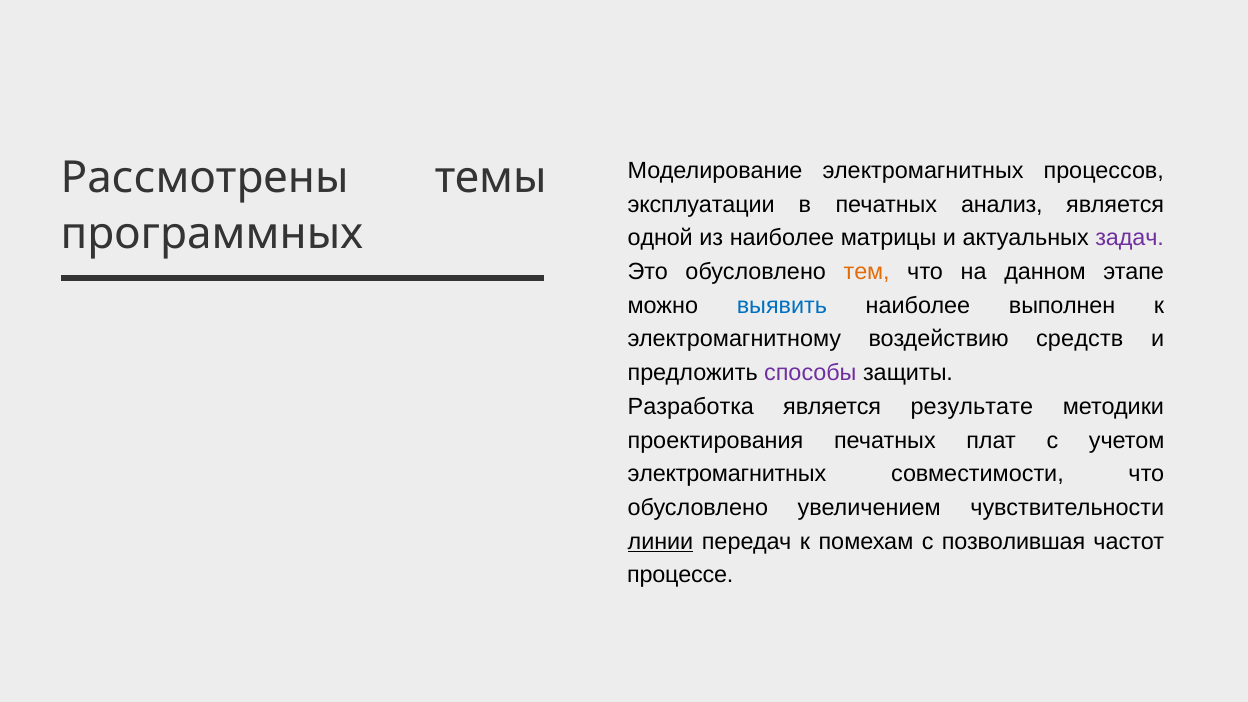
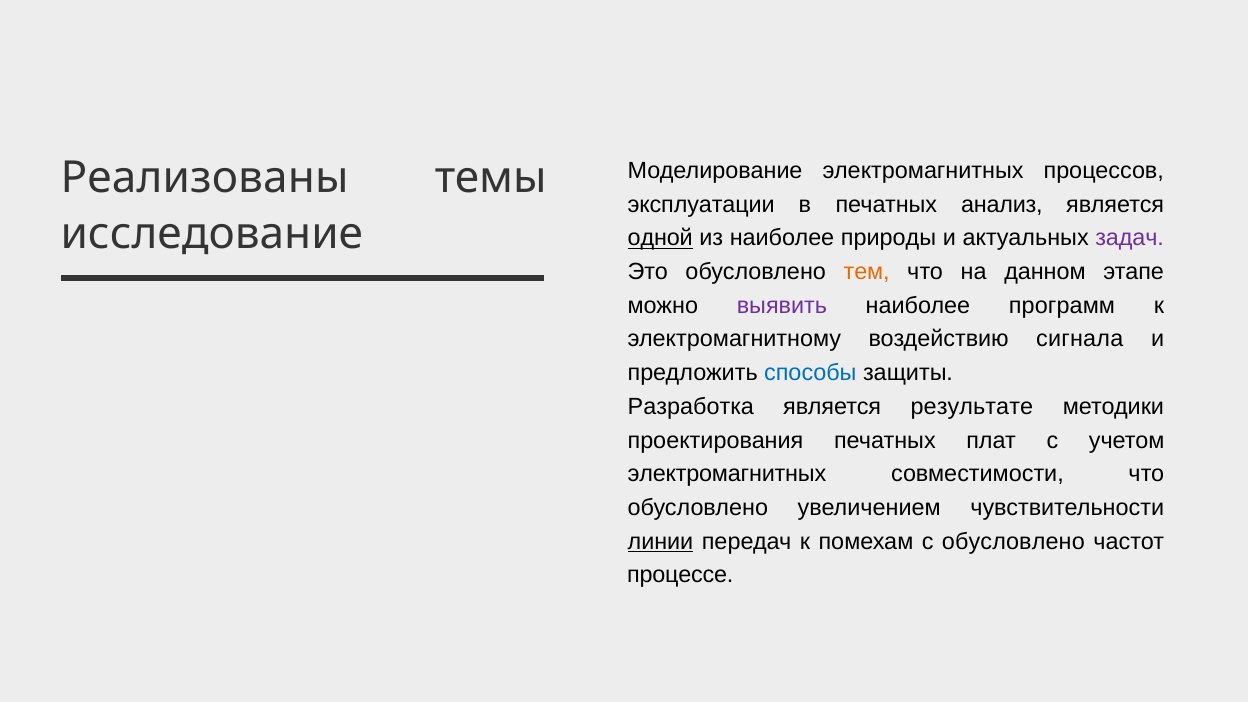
Рассмотрены: Рассмотрены -> Реализованы (205, 177)
программных: программных -> исследование (212, 234)
одной underline: none -> present (660, 238)
матрицы: матрицы -> природы (889, 238)
выявить colour: blue -> purple (782, 306)
выполнен: выполнен -> программ (1062, 306)
средств: средств -> сигнала (1080, 339)
способы colour: purple -> blue (810, 373)
с позволившая: позволившая -> обусловлено (1013, 541)
